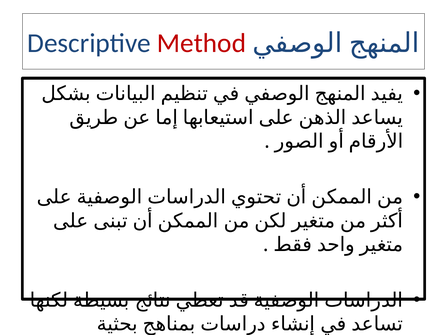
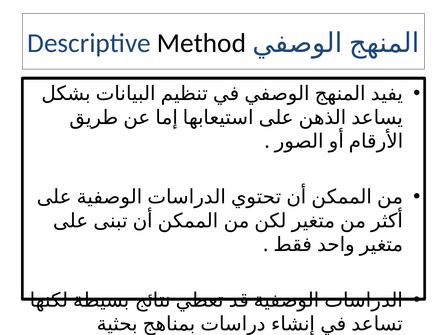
Method colour: red -> black (201, 43)
